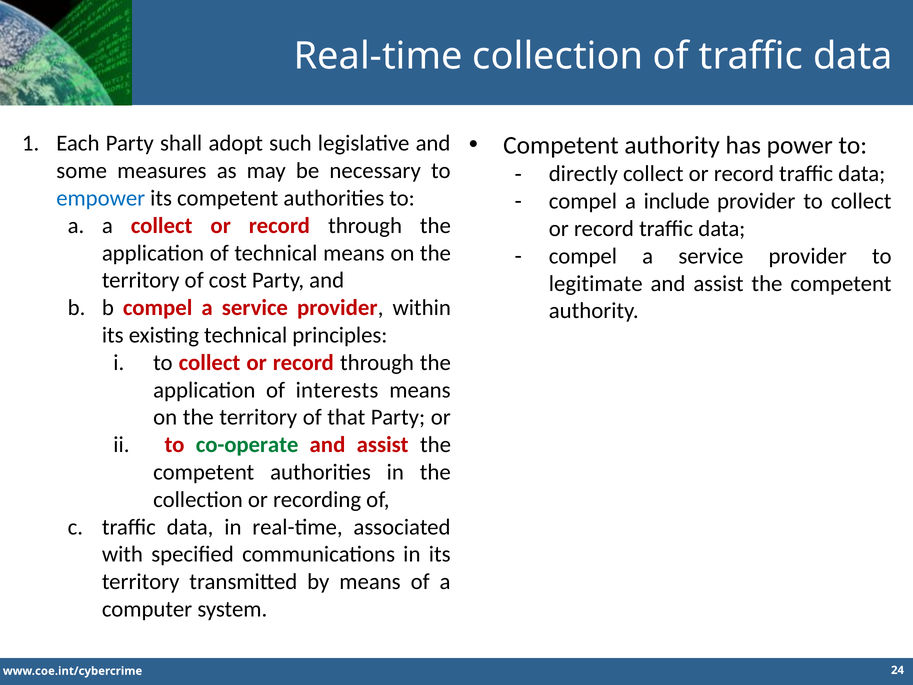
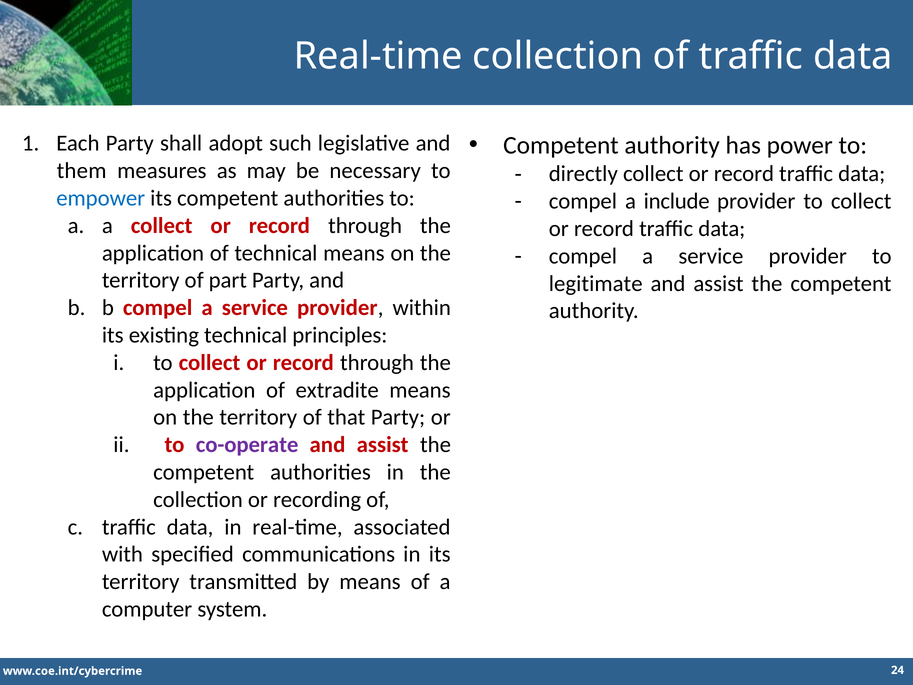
some: some -> them (82, 171)
cost: cost -> part (228, 280)
interests: interests -> extradite (337, 390)
co-operate colour: green -> purple (247, 445)
